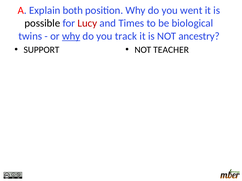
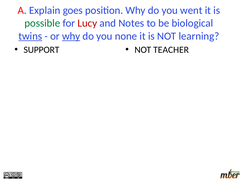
both: both -> goes (73, 10)
possible colour: black -> green (42, 23)
Times: Times -> Notes (131, 23)
twins underline: none -> present (30, 36)
track: track -> none (126, 36)
ancestry: ancestry -> learning (199, 36)
